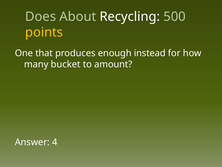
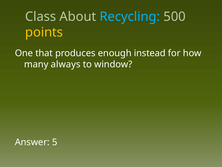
Does: Does -> Class (41, 17)
Recycling colour: white -> light blue (130, 17)
bucket: bucket -> always (66, 64)
amount: amount -> window (113, 64)
4: 4 -> 5 (55, 142)
